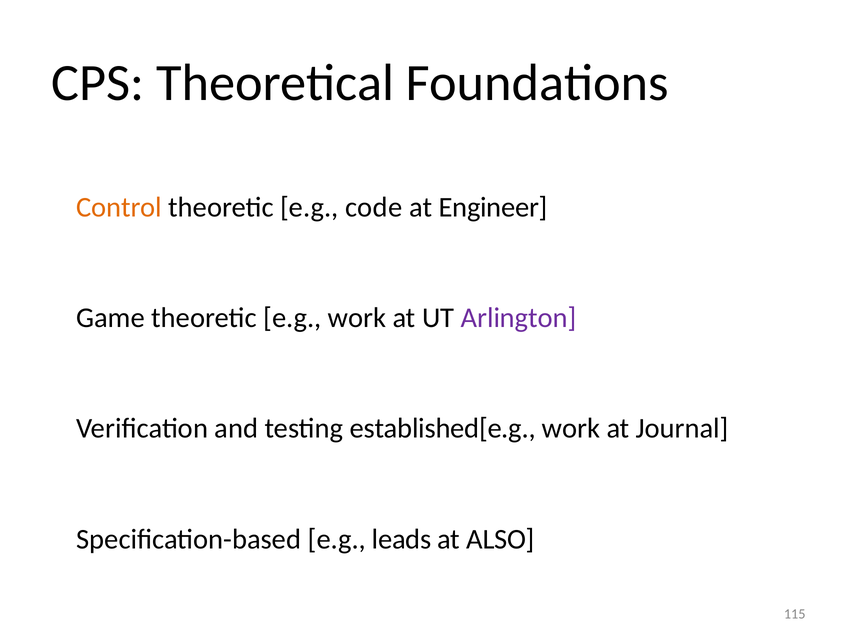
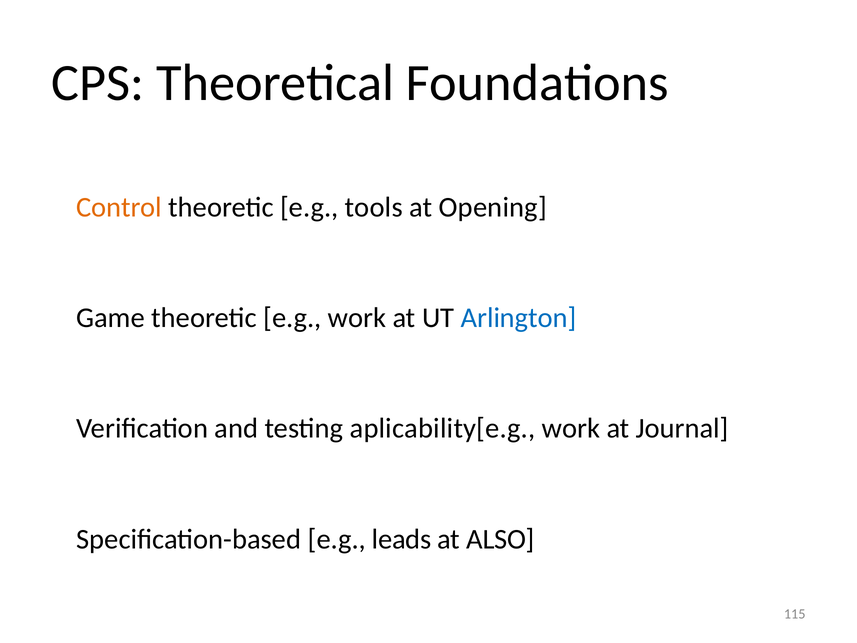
code: code -> tools (374, 207)
Engineer: Engineer -> Opening (493, 207)
Arlington colour: purple -> blue (519, 318)
established[e.g: established[e.g -> aplicability[e.g (442, 428)
